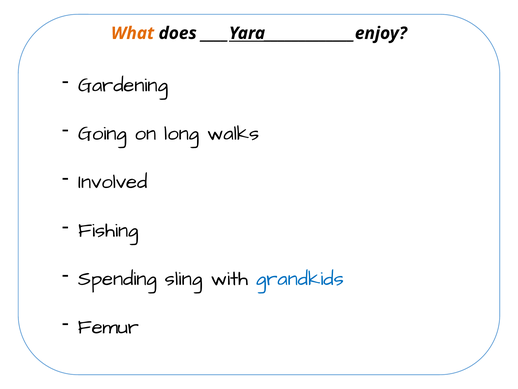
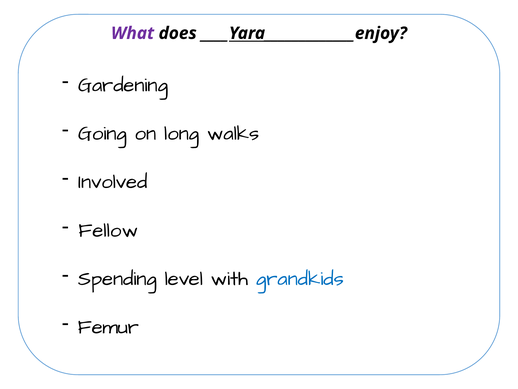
What colour: orange -> purple (133, 33)
Fishing: Fishing -> Fellow (108, 230)
sling: sling -> level (184, 278)
